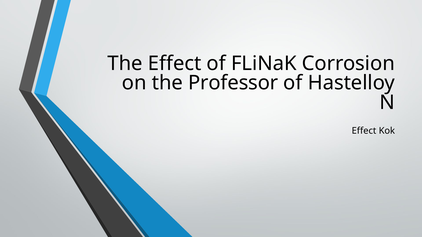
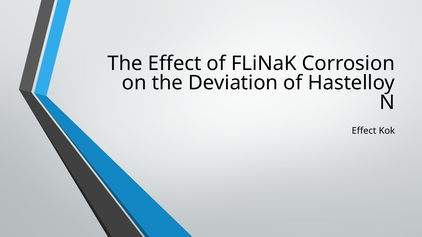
Professor: Professor -> Deviation (233, 83)
